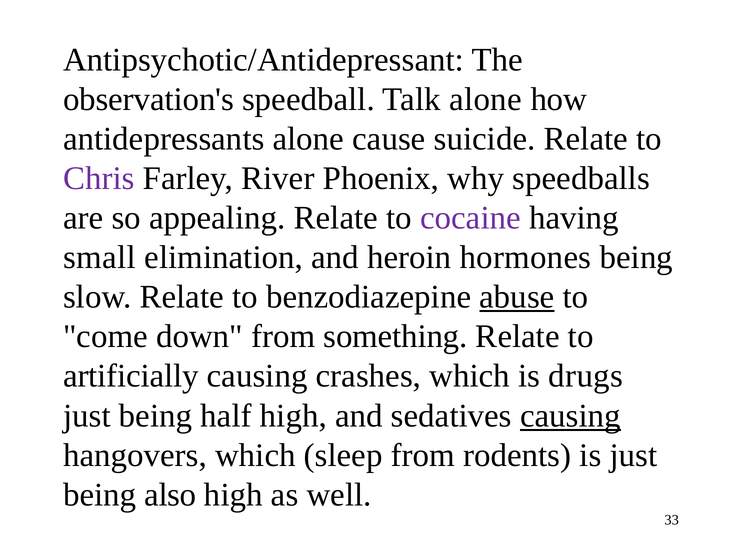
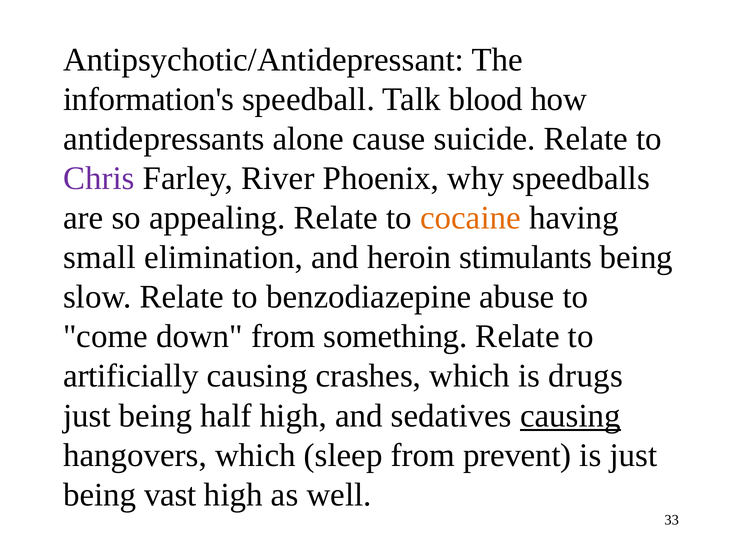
observation's: observation's -> information's (149, 99)
Talk alone: alone -> blood (486, 99)
cocaine colour: purple -> orange (470, 218)
hormones: hormones -> stimulants (526, 258)
abuse underline: present -> none (517, 297)
rodents: rodents -> prevent (517, 456)
also: also -> vast (170, 495)
